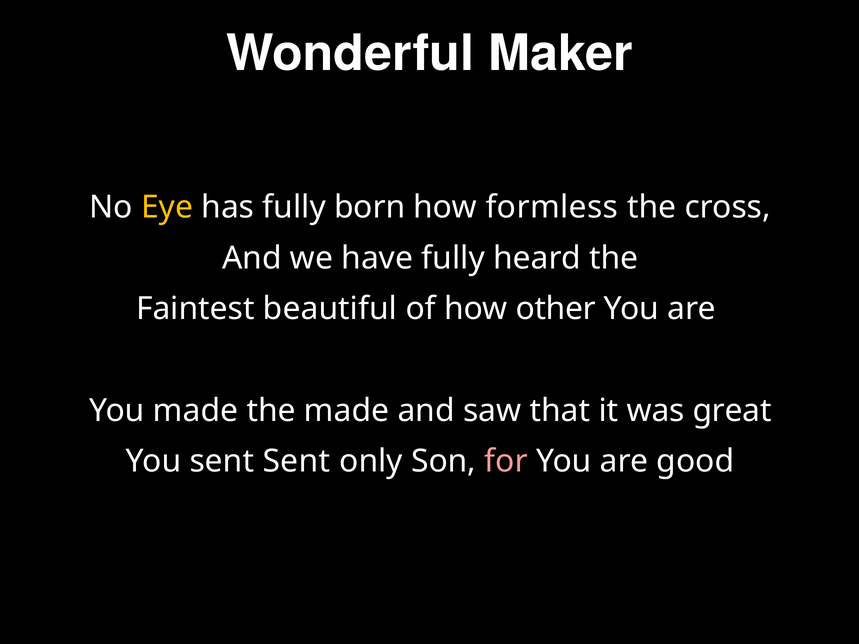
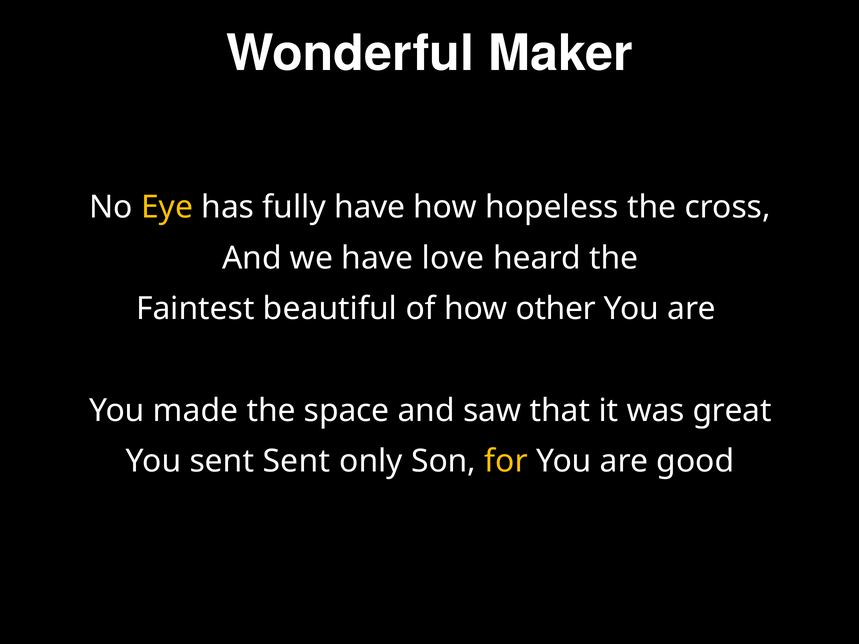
fully born: born -> have (370, 207)
formless: formless -> hopeless (552, 207)
have fully: fully -> love (453, 258)
the made: made -> space (347, 411)
for colour: pink -> yellow (506, 462)
